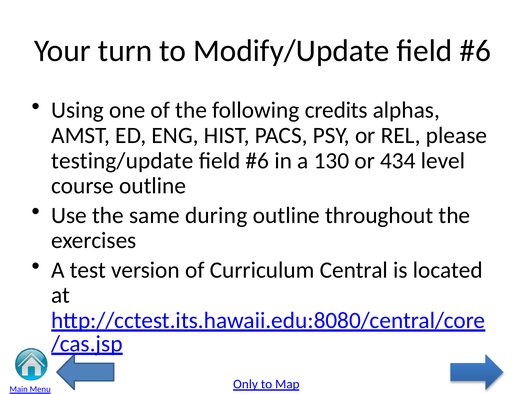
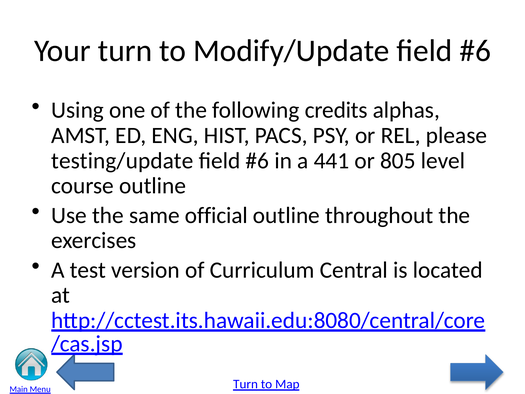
130: 130 -> 441 (331, 161)
434: 434 -> 805 (398, 161)
during: during -> official (216, 215)
Only: Only -> Turn (246, 384)
